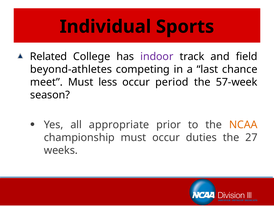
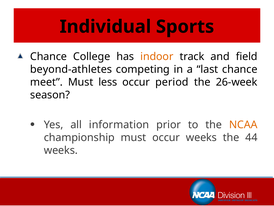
Related: Related -> Chance (49, 56)
indoor colour: purple -> orange (157, 56)
57-week: 57-week -> 26-week (237, 82)
appropriate: appropriate -> information (119, 125)
occur duties: duties -> weeks (201, 137)
27: 27 -> 44 (251, 137)
